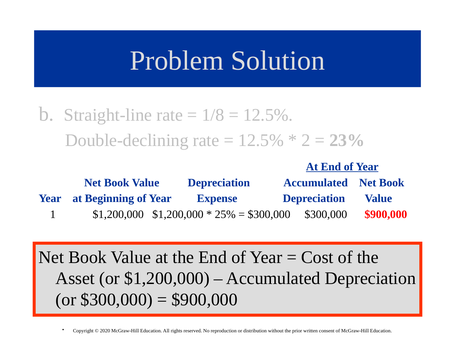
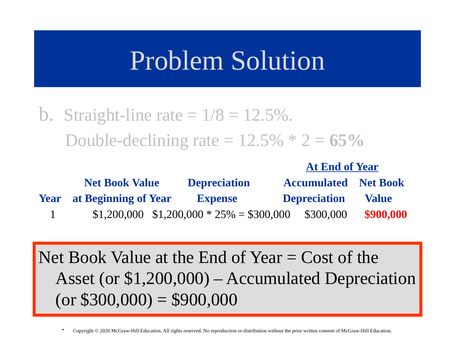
23%: 23% -> 65% (347, 141)
